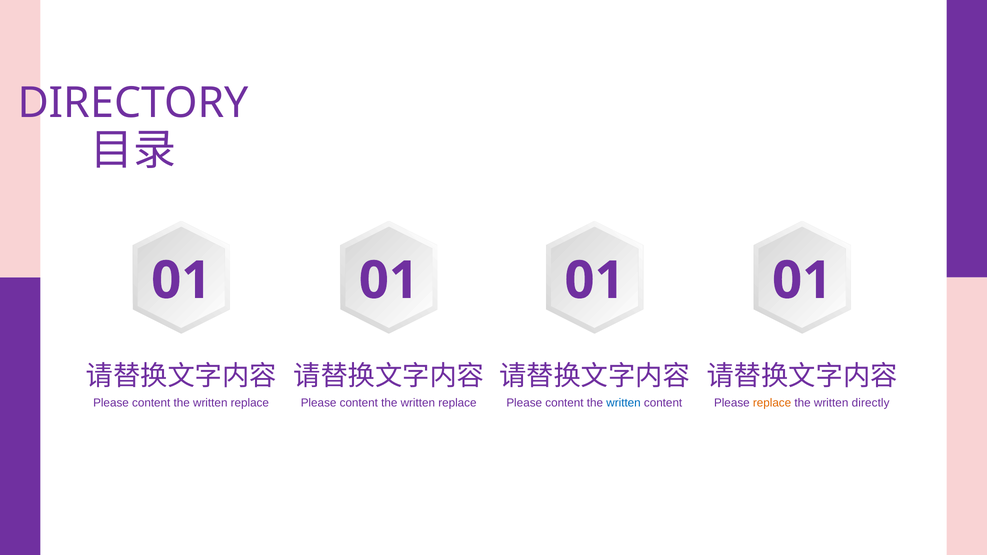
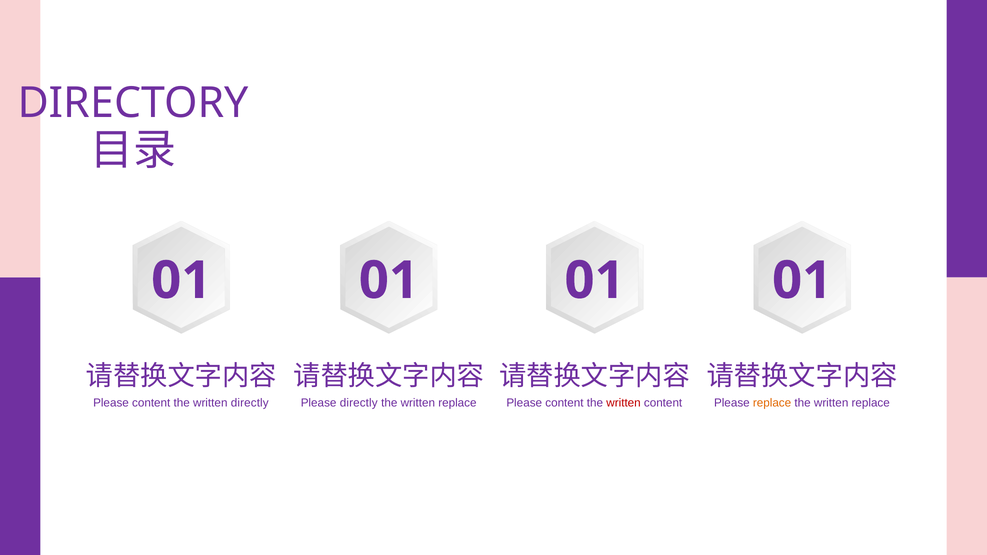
replace: replace -> directly (250, 403)
content: content -> directly (359, 403)
written colour: blue -> red (624, 403)
directly: directly -> replace (871, 403)
